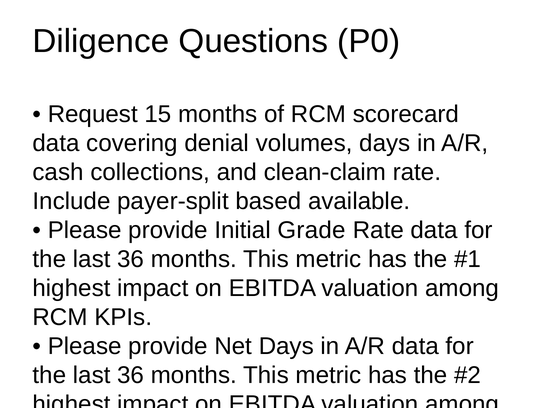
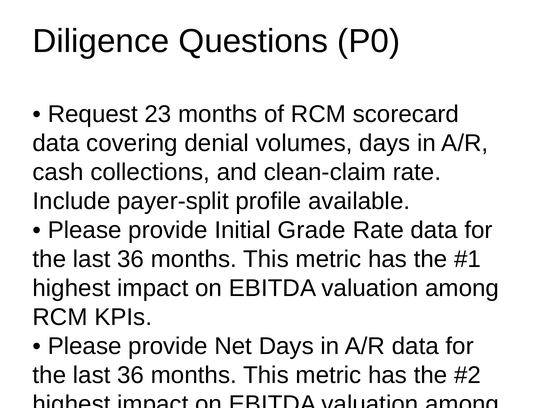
15: 15 -> 23 (158, 114)
based: based -> profile (268, 201)
